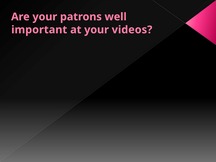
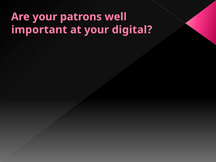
videos: videos -> digital (132, 30)
